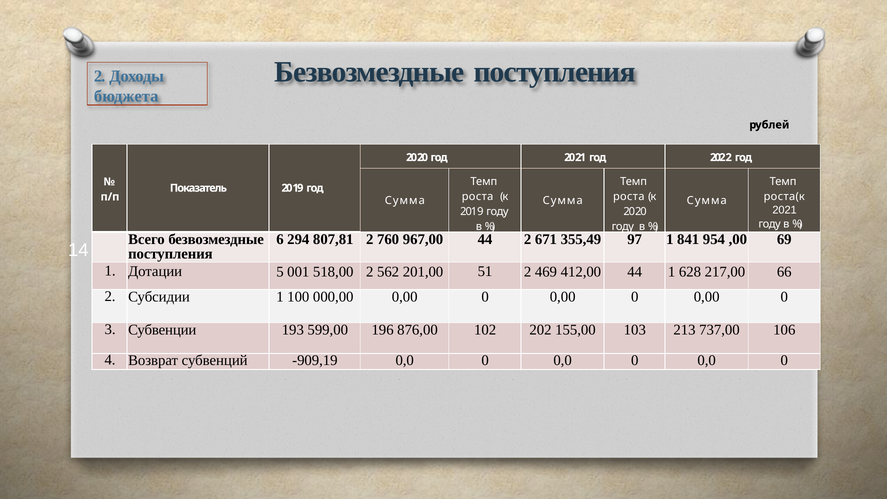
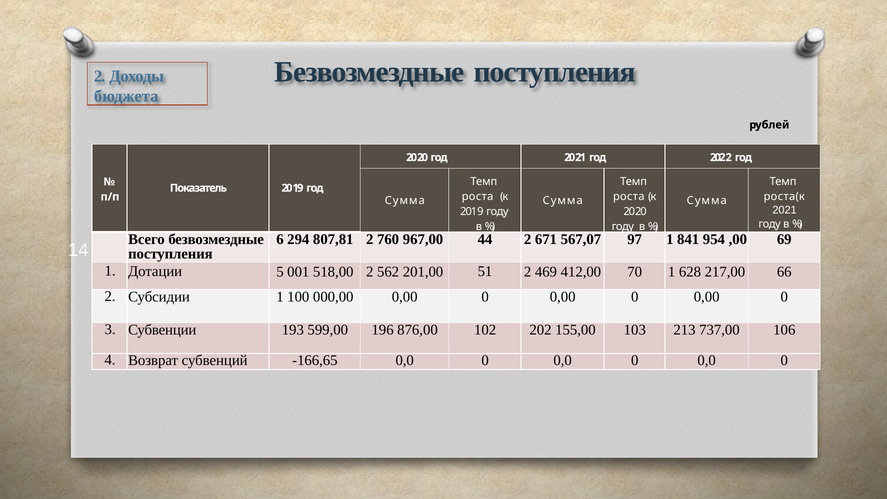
355,49: 355,49 -> 567,07 (581, 239)
412,00 44: 44 -> 70 (635, 272)
-909,19: -909,19 -> -166,65 (315, 361)
